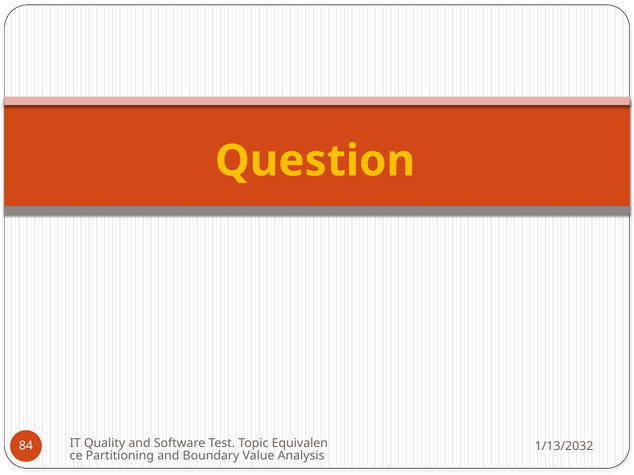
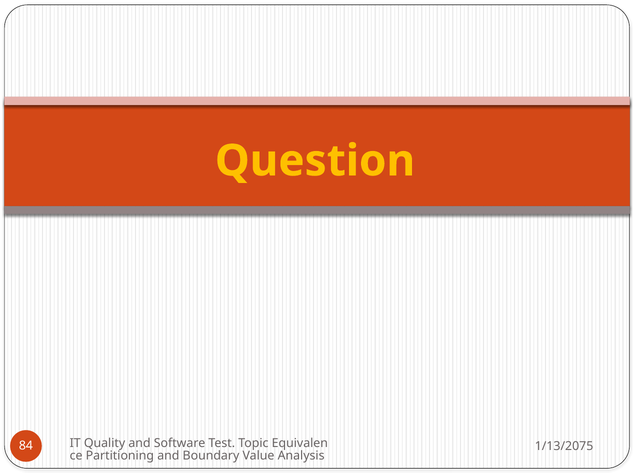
1/13/2032: 1/13/2032 -> 1/13/2075 (564, 447)
